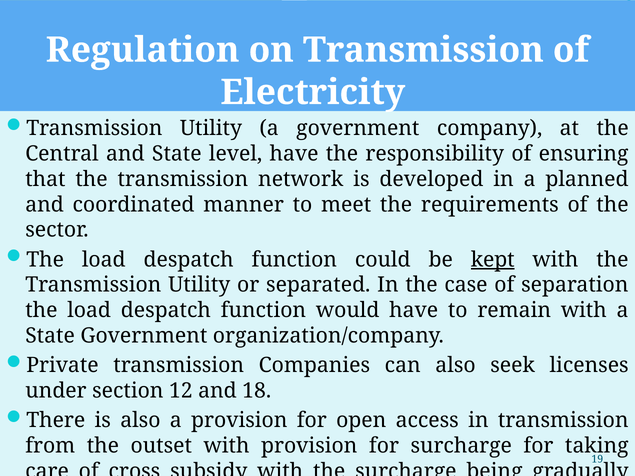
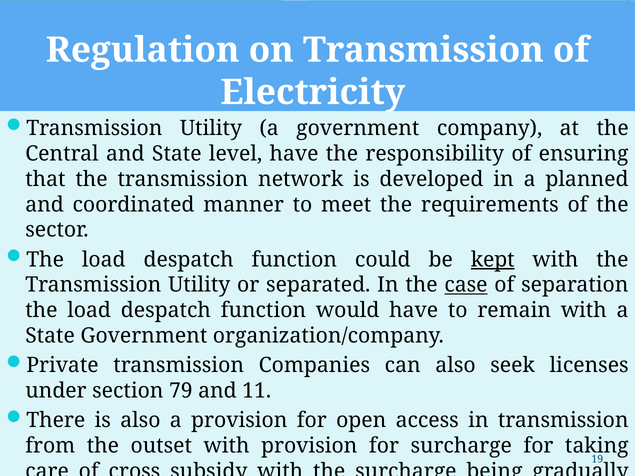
case underline: none -> present (466, 285)
12: 12 -> 79 (181, 391)
18: 18 -> 11 (257, 391)
